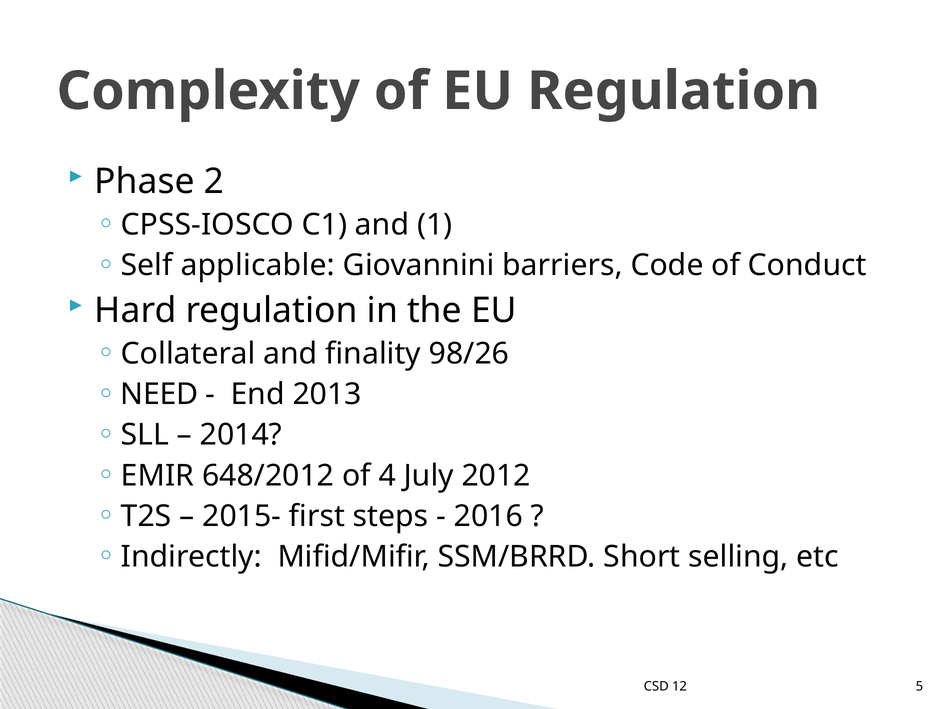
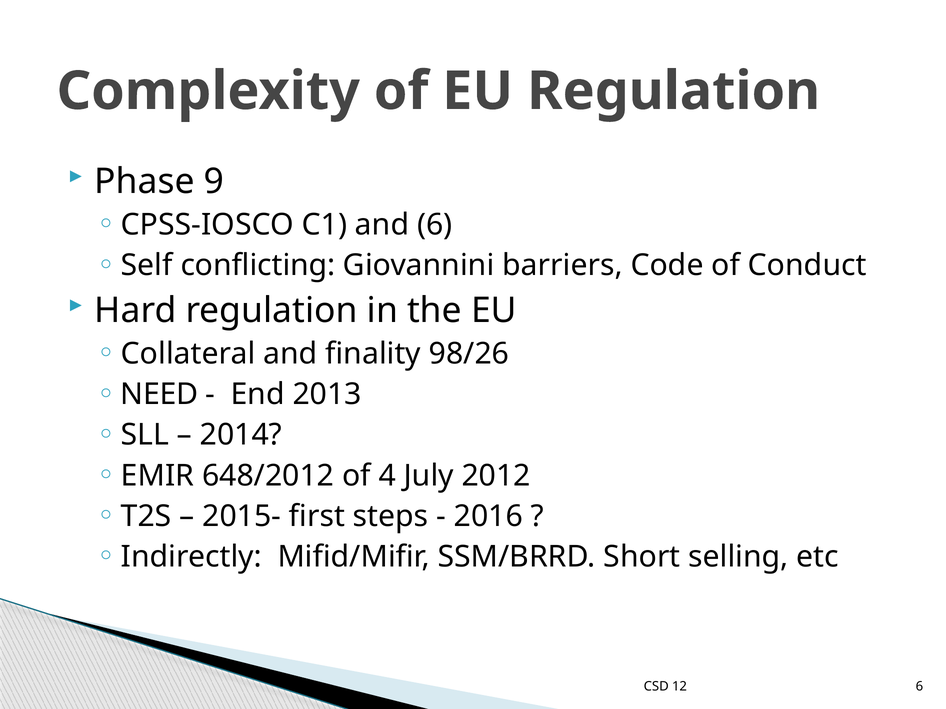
2: 2 -> 9 (214, 182)
and 1: 1 -> 6 (435, 225)
applicable: applicable -> conflicting (258, 266)
12 5: 5 -> 6 (919, 687)
